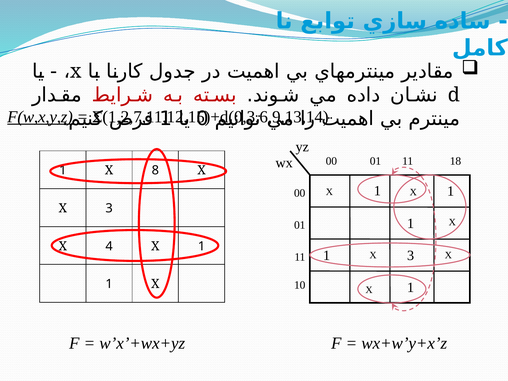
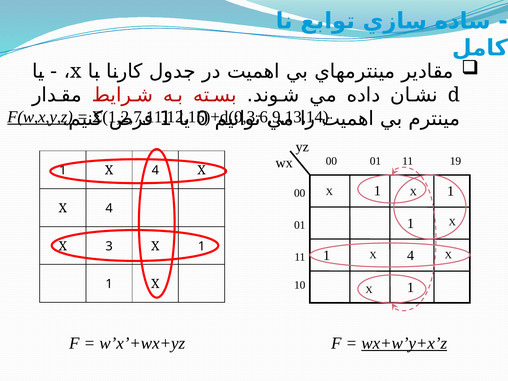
18: 18 -> 19 (455, 161)
8: 8 -> 4 (155, 170)
3: 3 -> 4 (109, 208)
4: 4 -> 3 (109, 246)
1 3: 3 -> 4 (411, 255)
wx+w’y+x’z underline: none -> present (404, 343)
